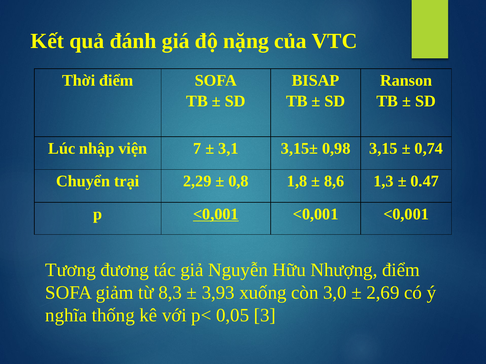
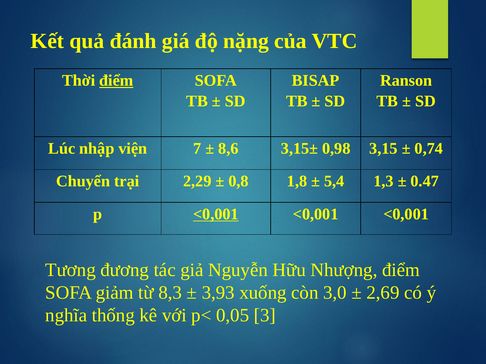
điểm underline: none -> present (116, 81)
3,1: 3,1 -> 8,6 (228, 149)
8,6: 8,6 -> 5,4 (334, 181)
